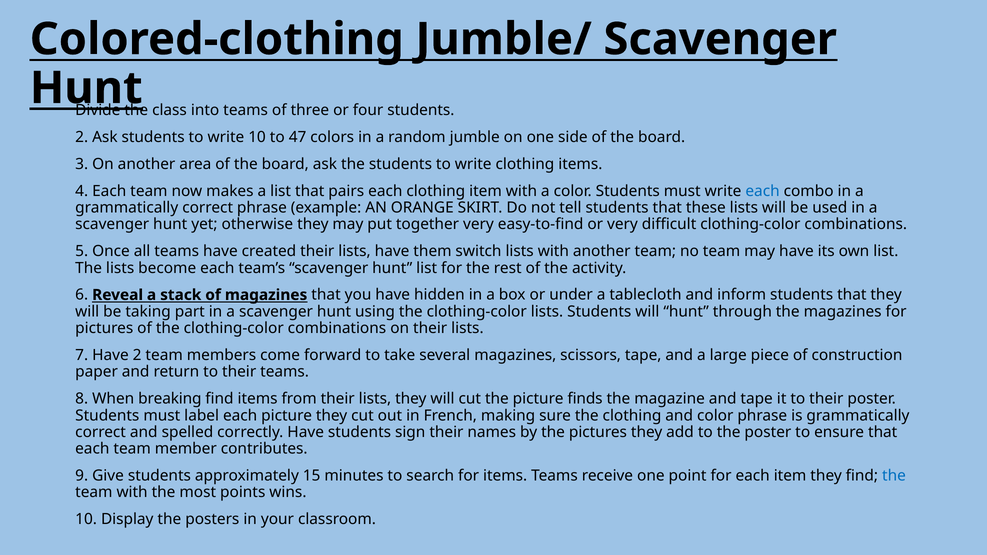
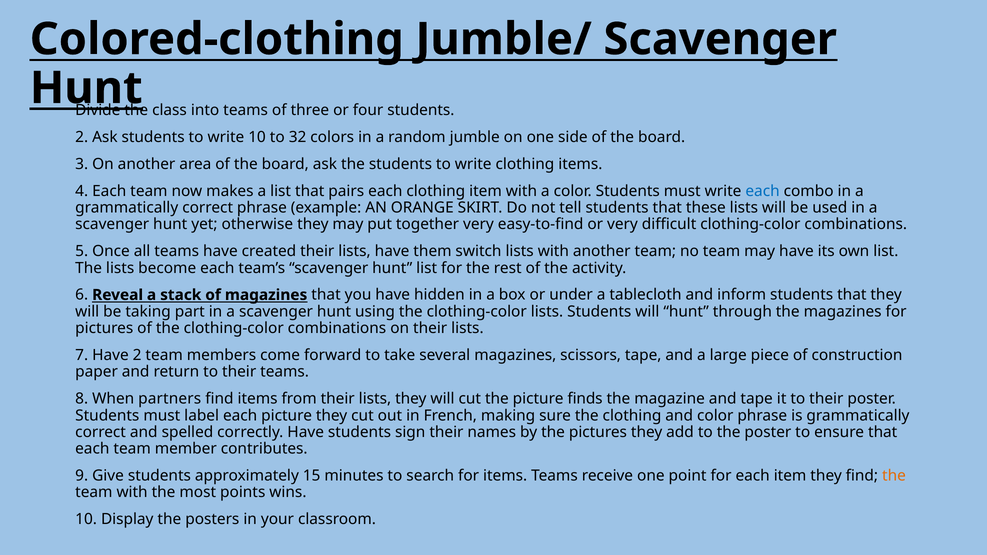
47: 47 -> 32 (298, 137)
breaking: breaking -> partners (170, 399)
the colour: blue -> orange (894, 476)
